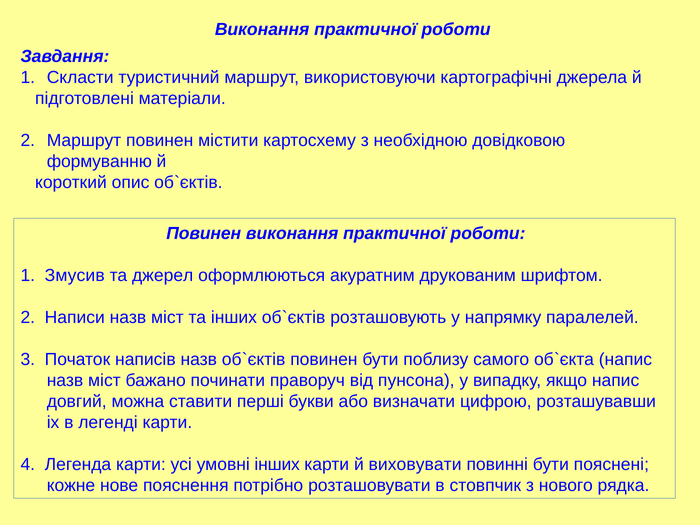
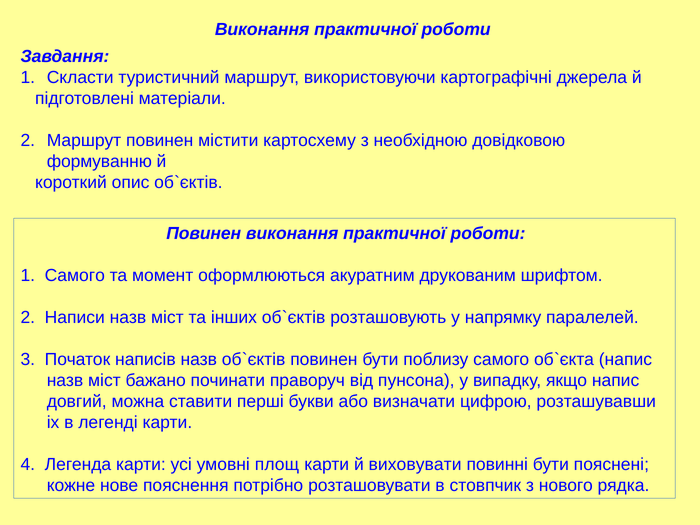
1 Змусив: Змусив -> Самого (75, 276)
джерел: джерел -> момент (163, 276)
умовні інших: інших -> площ (277, 465)
